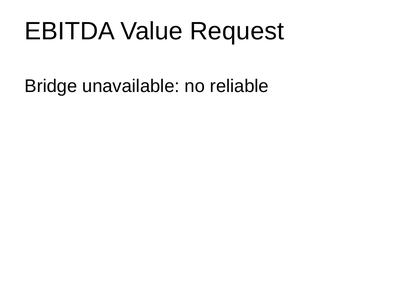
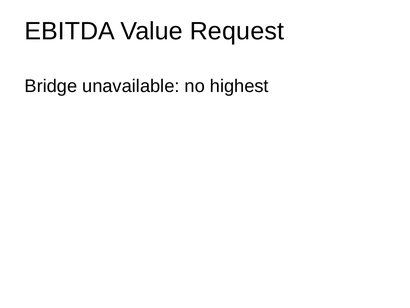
reliable: reliable -> highest (239, 86)
